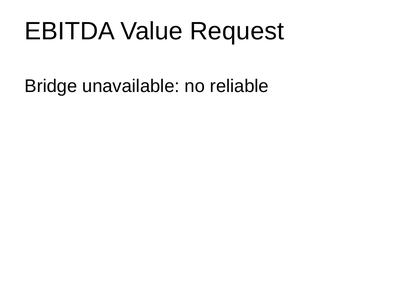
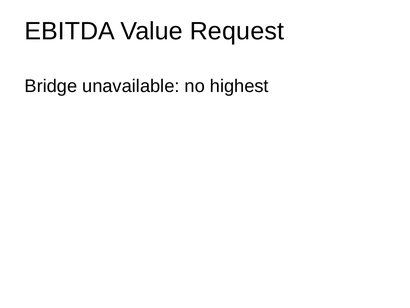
reliable: reliable -> highest (239, 86)
